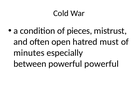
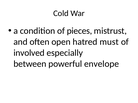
minutes: minutes -> involved (29, 53)
powerful powerful: powerful -> envelope (102, 64)
